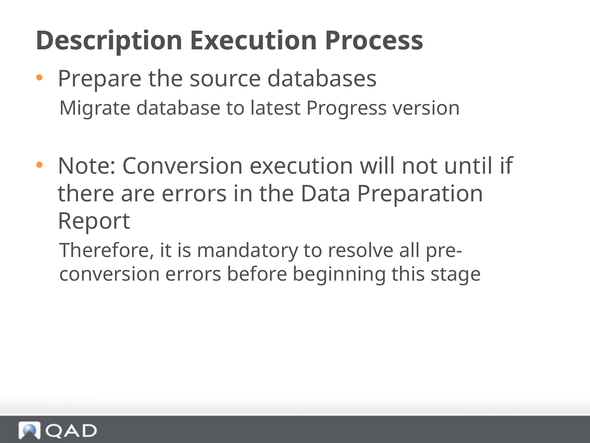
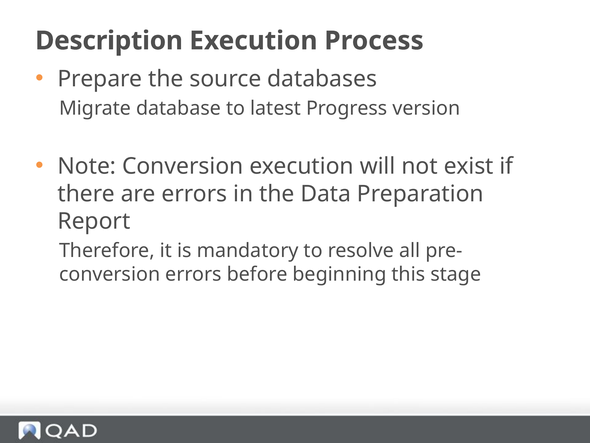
until: until -> exist (469, 166)
